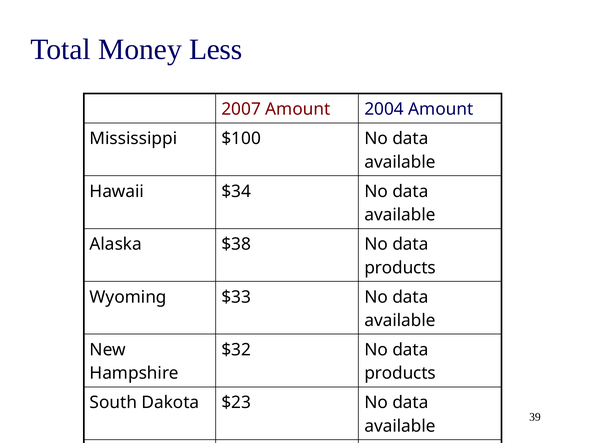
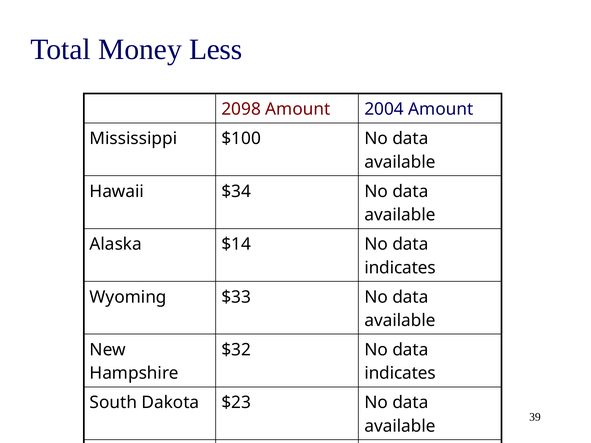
2007: 2007 -> 2098 (241, 109)
$38: $38 -> $14 (236, 244)
products: products -> indicates (400, 268)
products: products -> indicates (400, 373)
